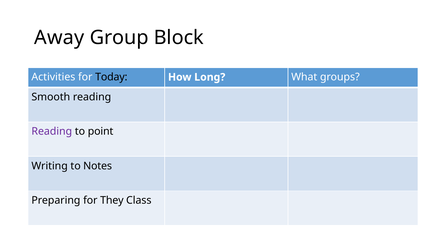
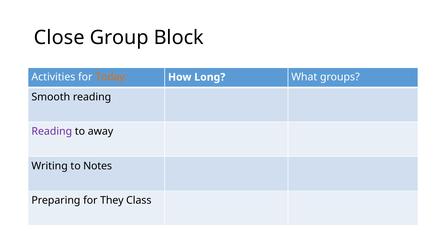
Away: Away -> Close (59, 37)
Today colour: black -> orange (111, 77)
point: point -> away (101, 131)
